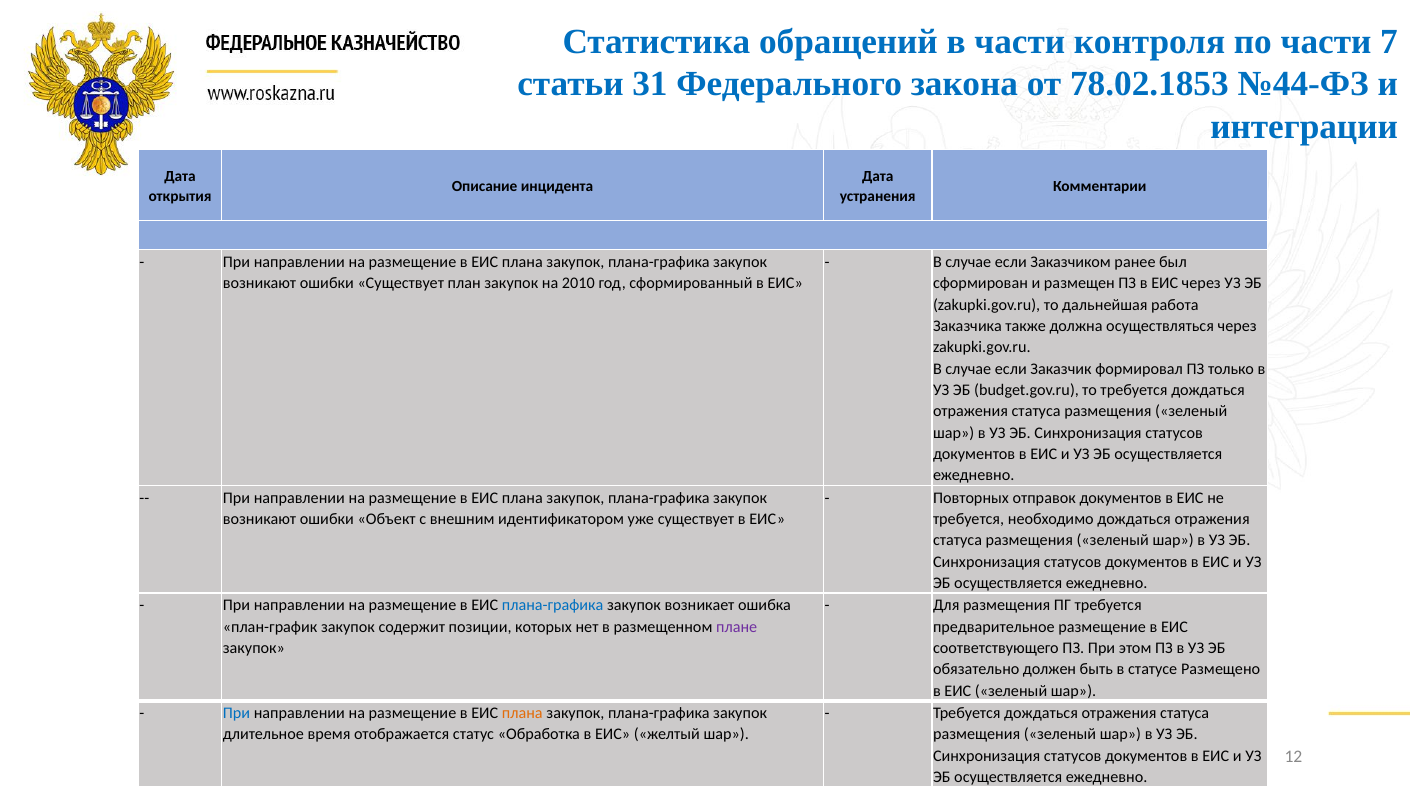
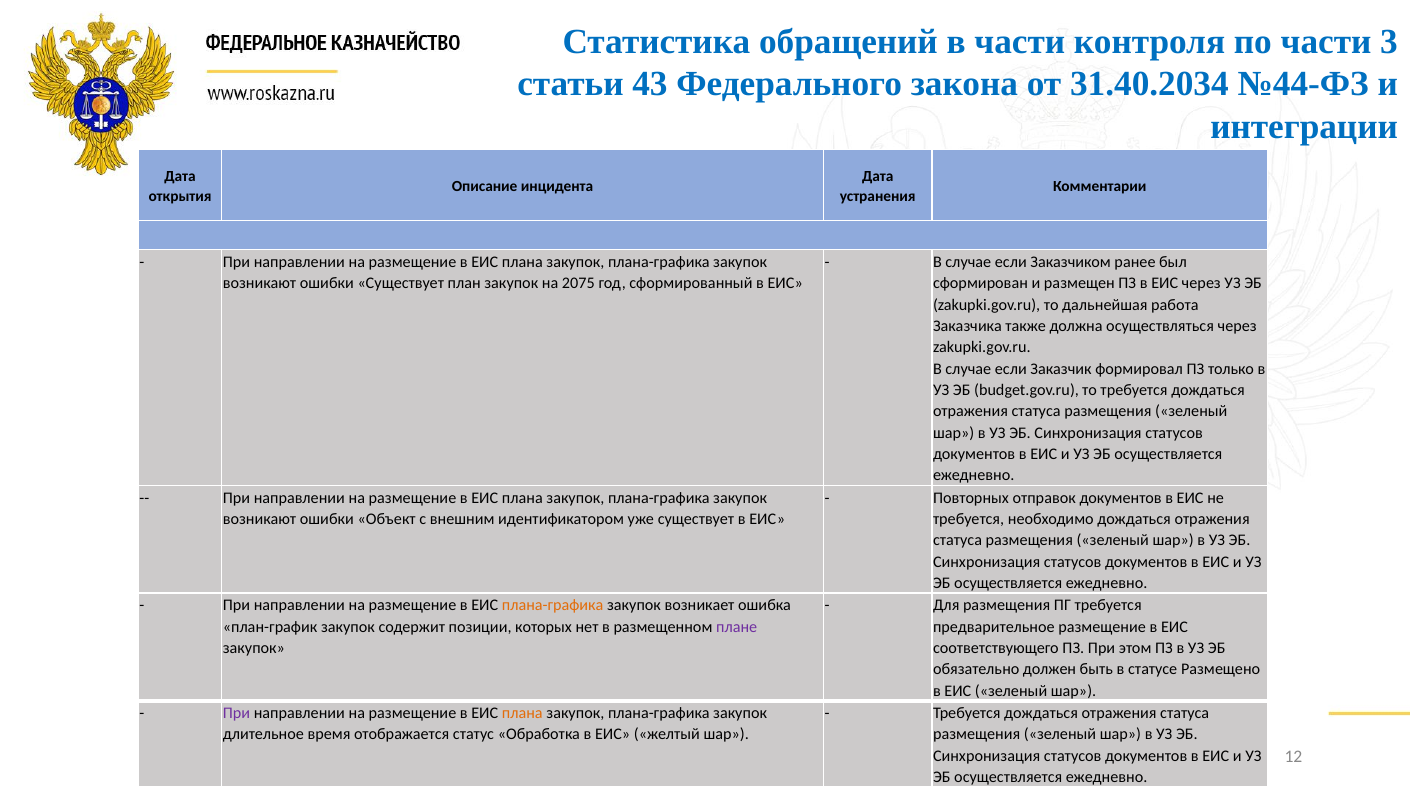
7: 7 -> 3 (1389, 42)
31: 31 -> 43 (650, 84)
78.02.1853: 78.02.1853 -> 31.40.2034 (1149, 84)
2010: 2010 -> 2075 (578, 284)
плана-графика colour: blue -> orange (553, 606)
При colour: blue -> purple (236, 713)
